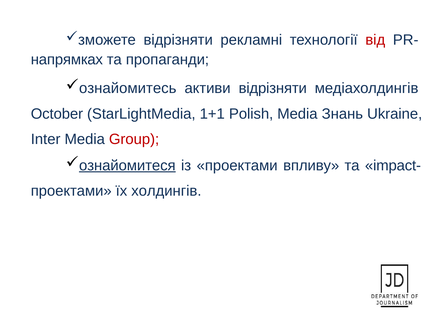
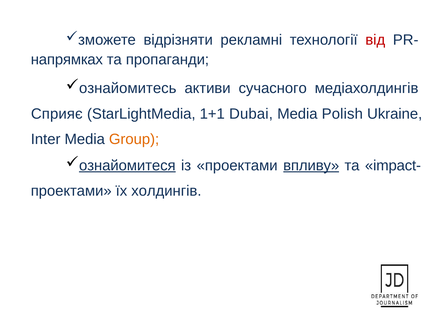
активи відрізняти: відрізняти -> сучасного (273, 88)
October: October -> Сприяє (57, 114)
Polish: Polish -> Dubai (251, 114)
Знань: Знань -> Polish (342, 114)
Group colour: red -> orange (134, 139)
впливу underline: none -> present (311, 165)
